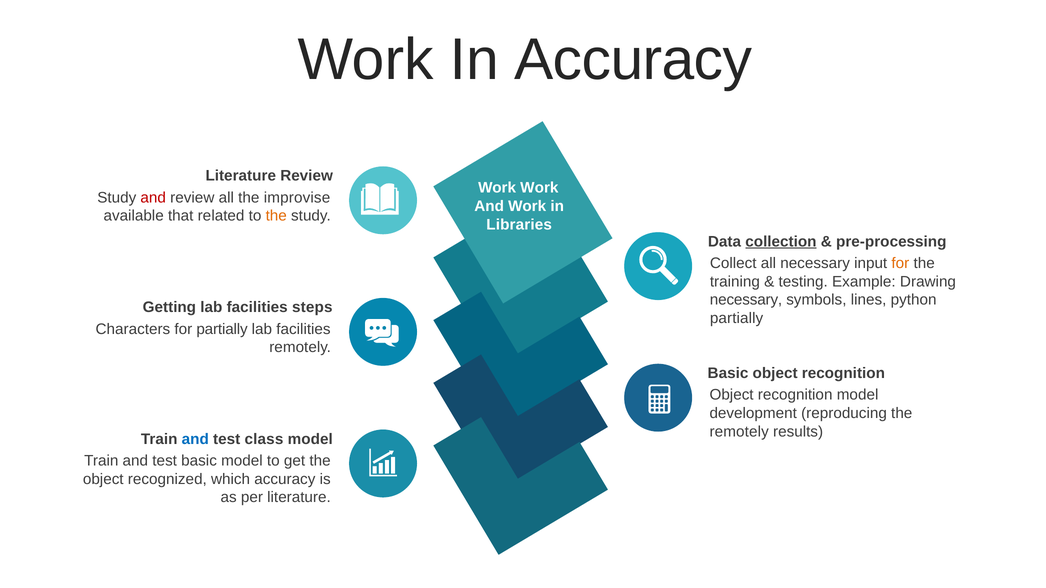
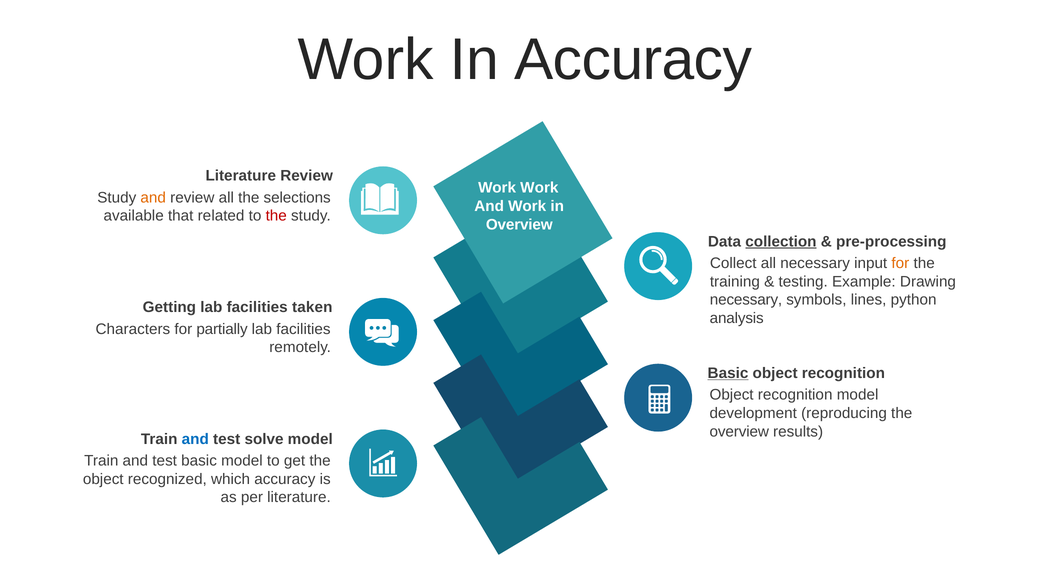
and colour: red -> orange (153, 198)
improvise: improvise -> selections (297, 198)
the colour: orange -> red (276, 216)
Libraries: Libraries -> Overview (519, 225)
steps: steps -> taken (312, 308)
partially: partially -> analysis (737, 318)
Basic underline: none -> present (728, 373)
remotely: remotely -> overview (739, 432)
class: class -> solve (264, 439)
